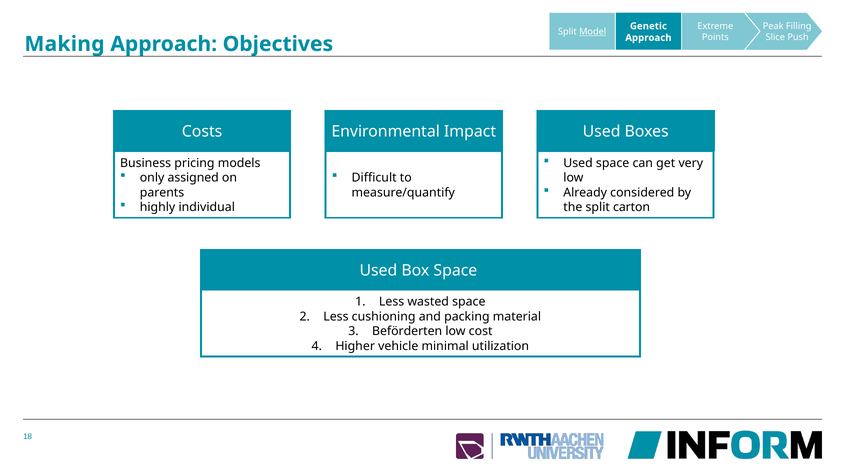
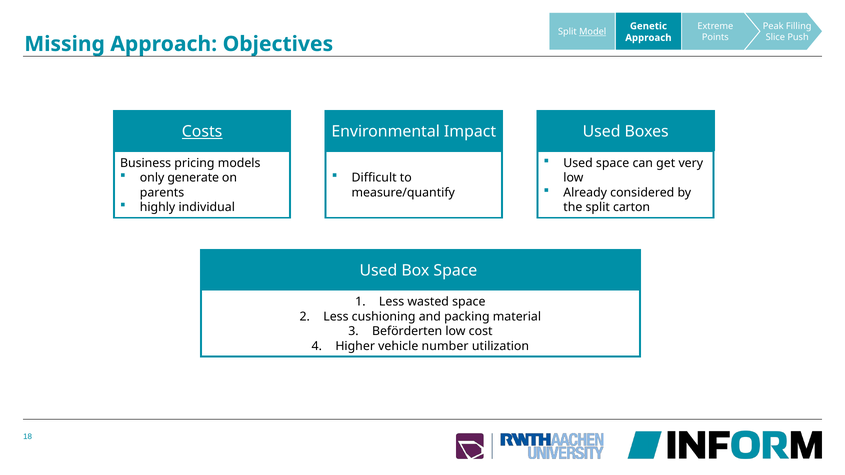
Making: Making -> Missing (65, 44)
Costs underline: none -> present (202, 132)
assigned: assigned -> generate (193, 178)
minimal: minimal -> number (445, 346)
